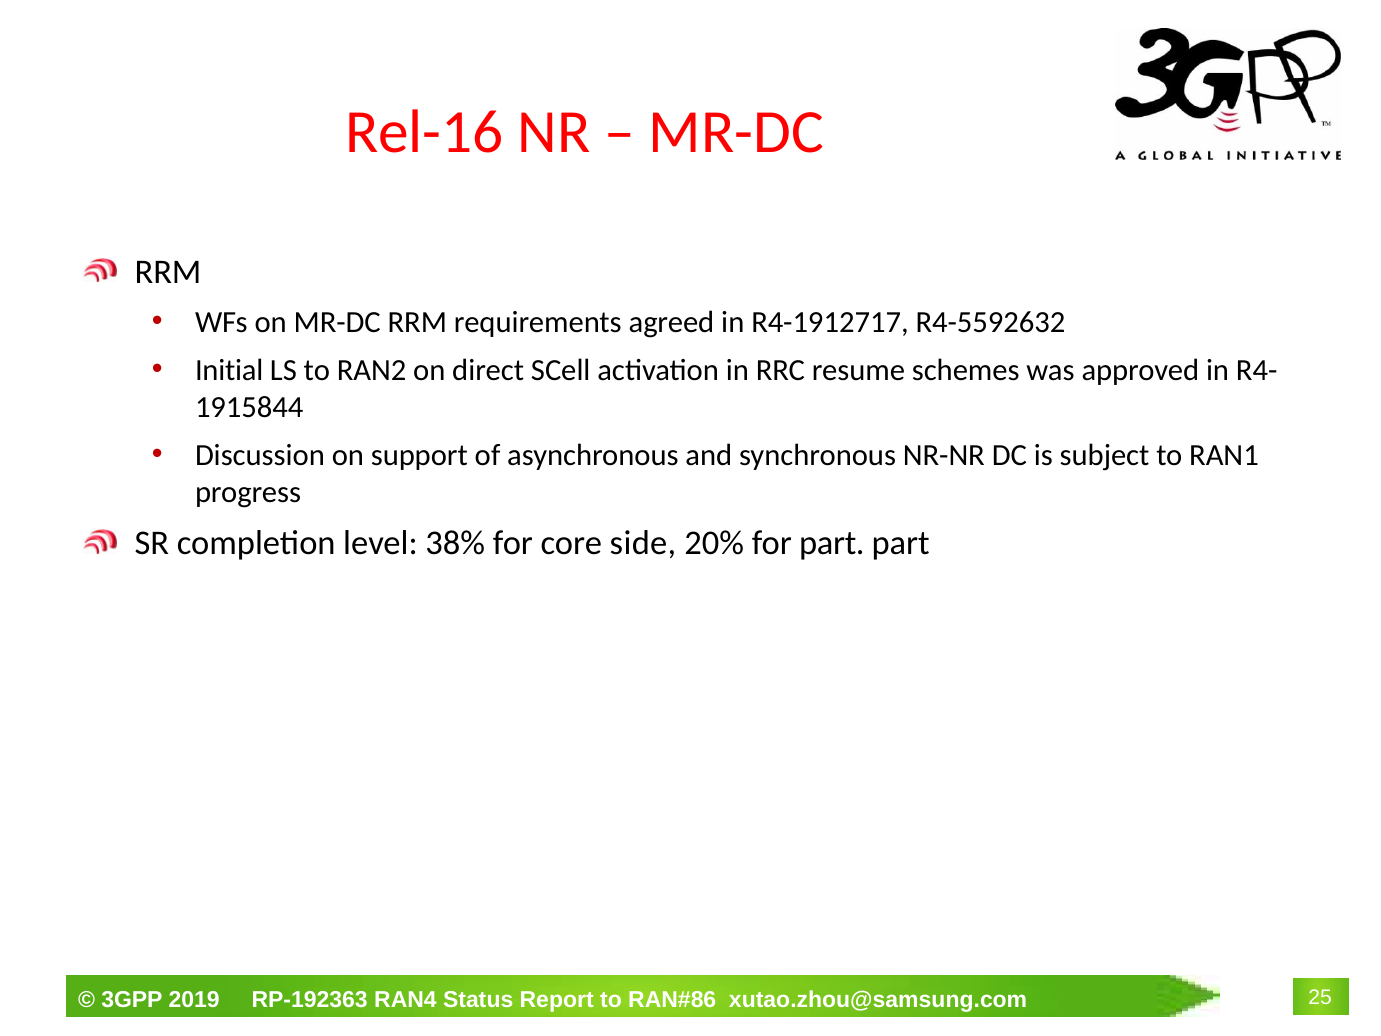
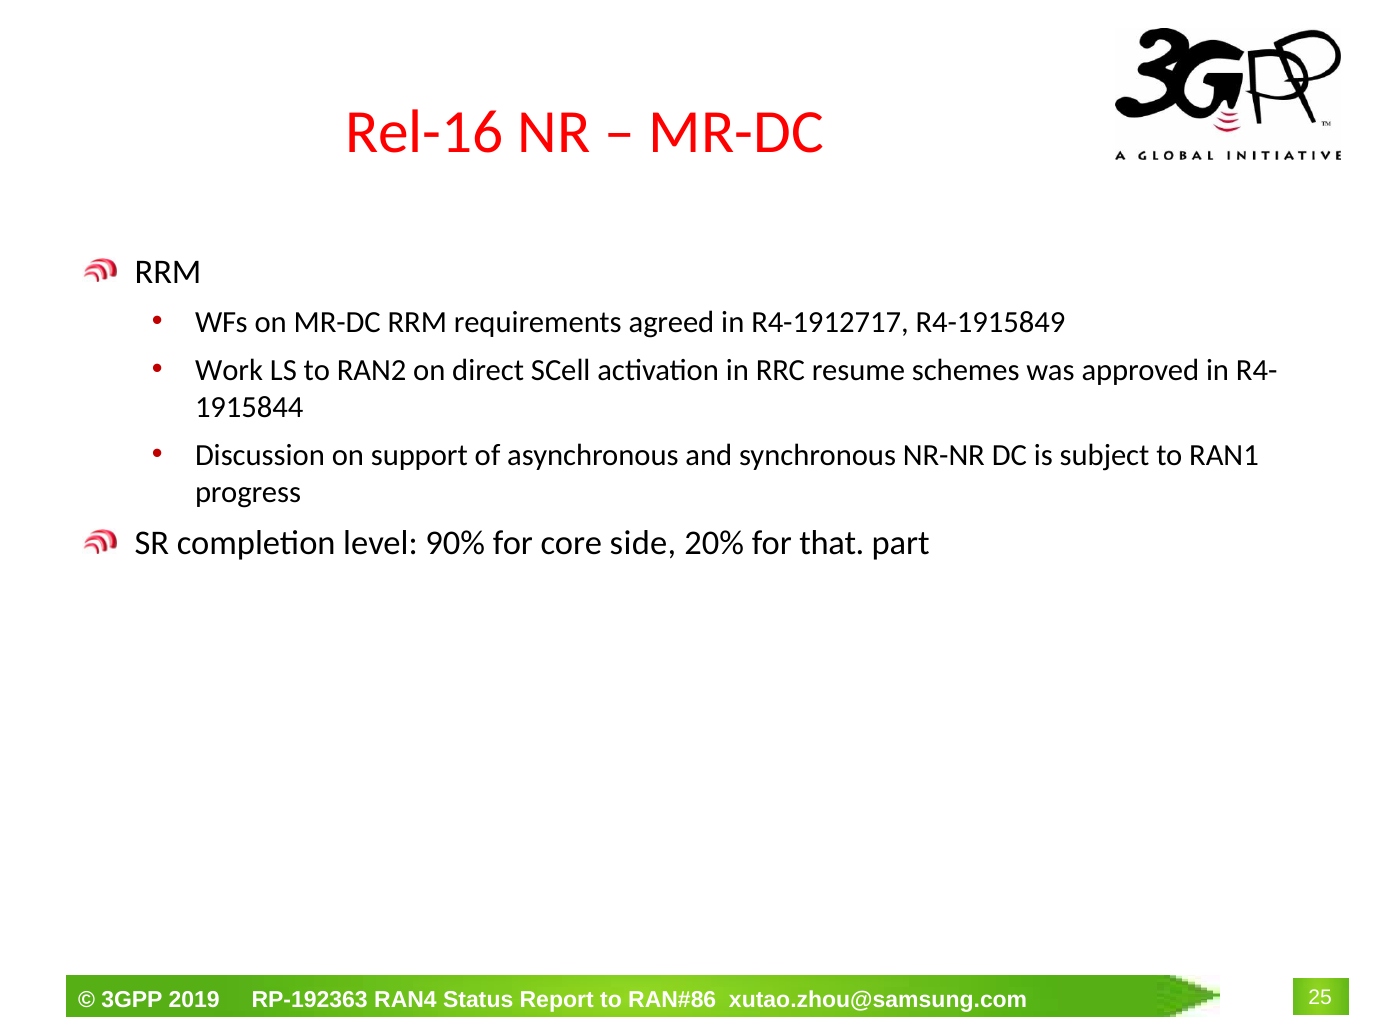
R4-5592632: R4-5592632 -> R4-1915849 (990, 322)
Initial: Initial -> Work (229, 370)
38%: 38% -> 90% (455, 543)
for part: part -> that (832, 543)
